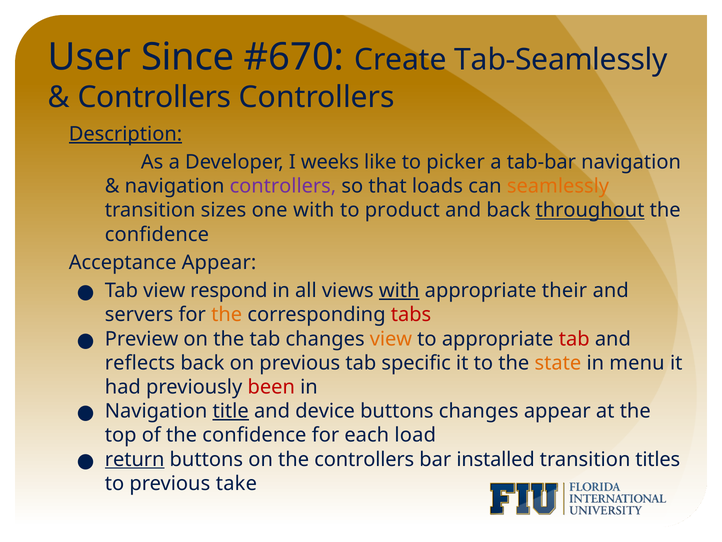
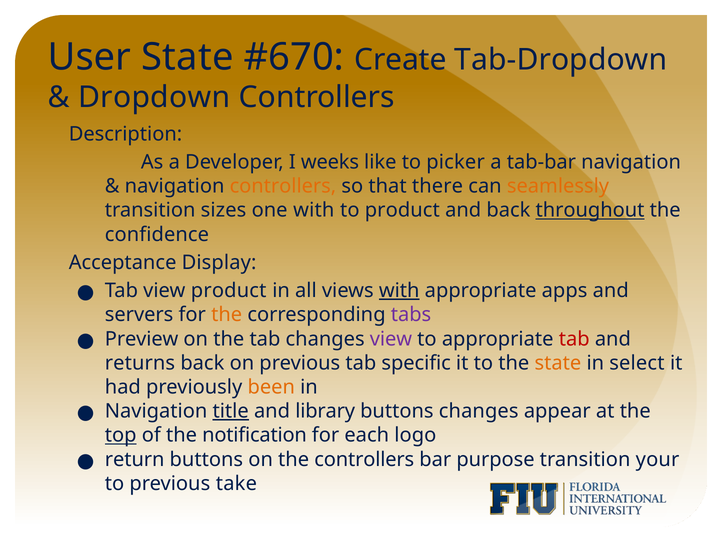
User Since: Since -> State (187, 57)
Tab-Seamlessly: Tab-Seamlessly -> Tab-Dropdown (561, 60)
Controllers: Controllers -> Dropdown (154, 97)
Description underline: present -> none (125, 134)
controllers colour: purple -> orange (283, 186)
loads: loads -> there (437, 186)
Acceptance Appear: Appear -> Display (219, 262)
view respond: respond -> product (229, 290)
their: their -> apps (565, 290)
tabs colour: red -> purple (411, 314)
view colour: orange -> purple (391, 339)
reflects: reflects -> returns (140, 363)
menu: menu -> select (637, 363)
been colour: red -> orange (271, 387)
device: device -> library (325, 411)
top underline: none -> present (121, 435)
of the confidence: confidence -> notification (255, 435)
load: load -> logo (415, 435)
return underline: present -> none (135, 459)
installed: installed -> purpose (495, 459)
titles: titles -> your (658, 459)
